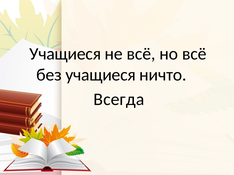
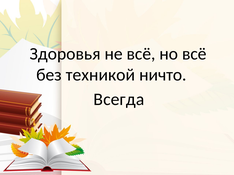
Учащиеся: Учащиеся -> Здоровья (65, 54)
без учащиеся: учащиеся -> техникой (100, 75)
